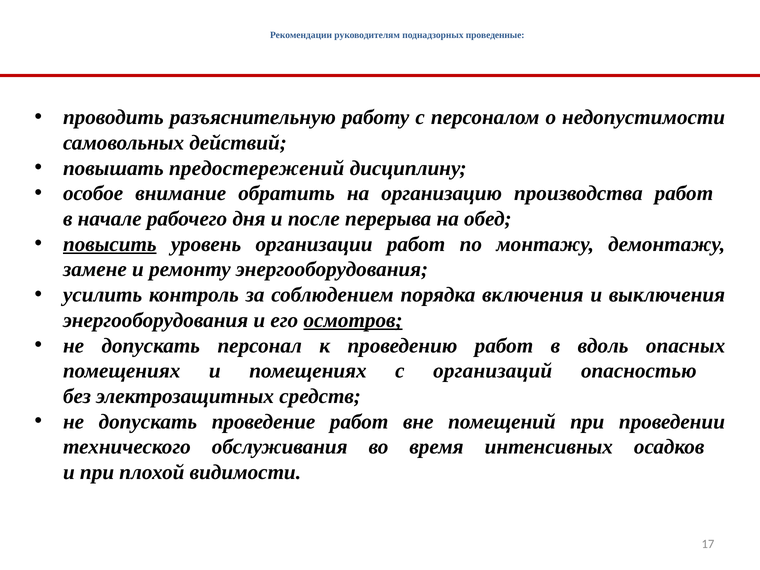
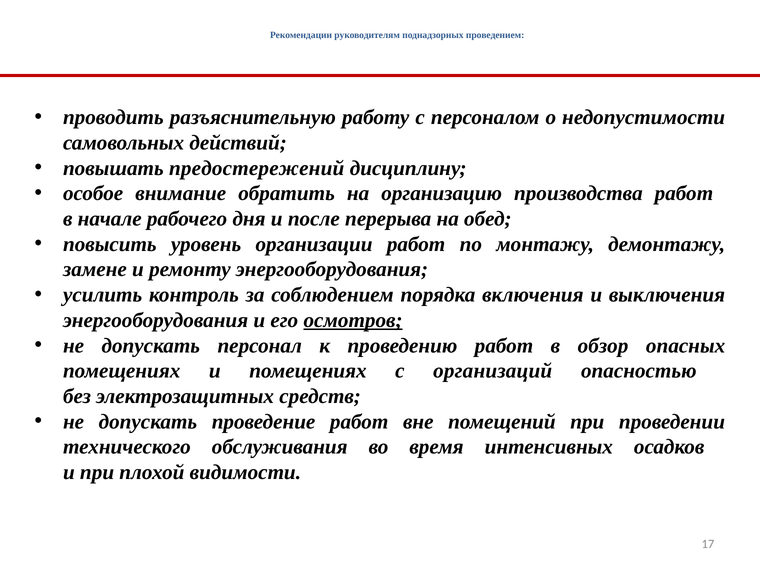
проведенные: проведенные -> проведением (495, 35)
повысить underline: present -> none (110, 244)
вдоль: вдоль -> обзор (603, 346)
